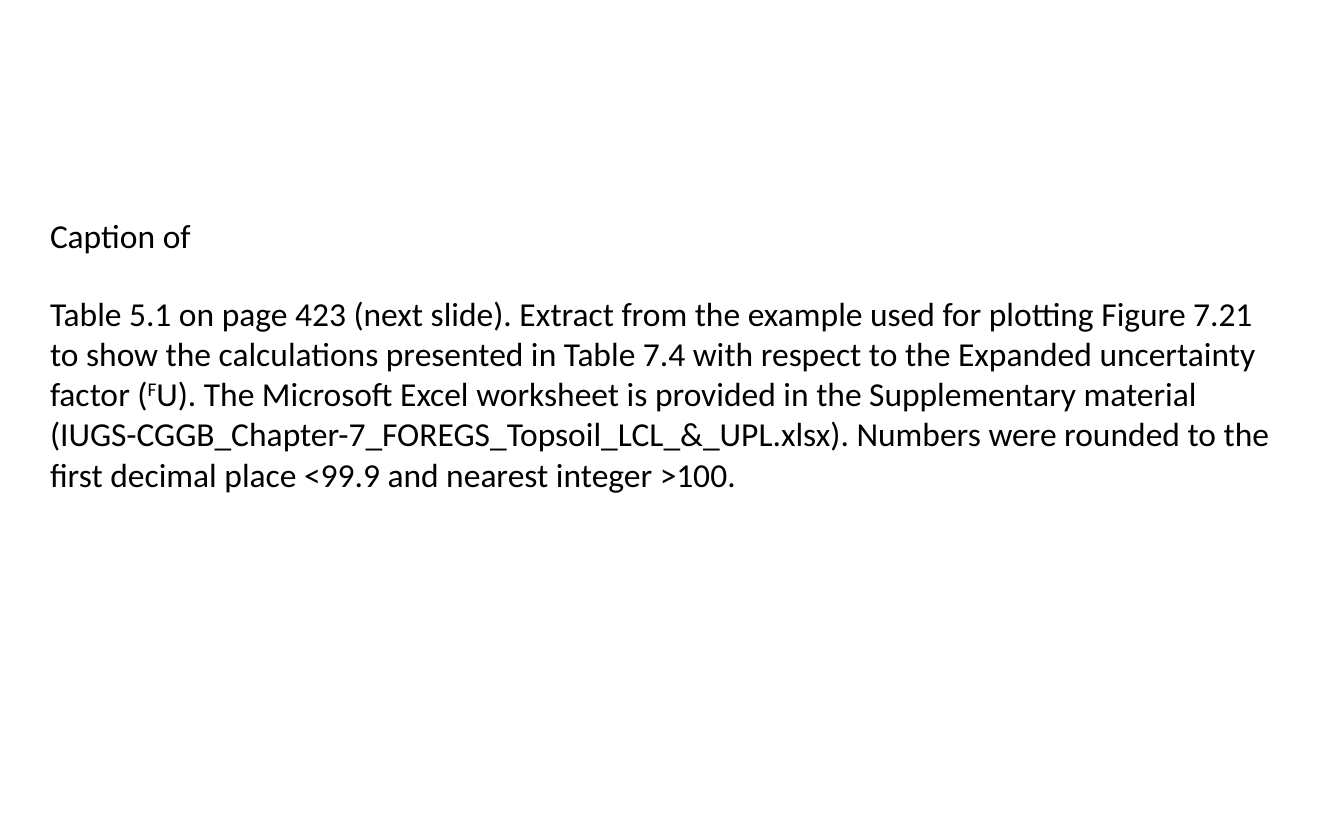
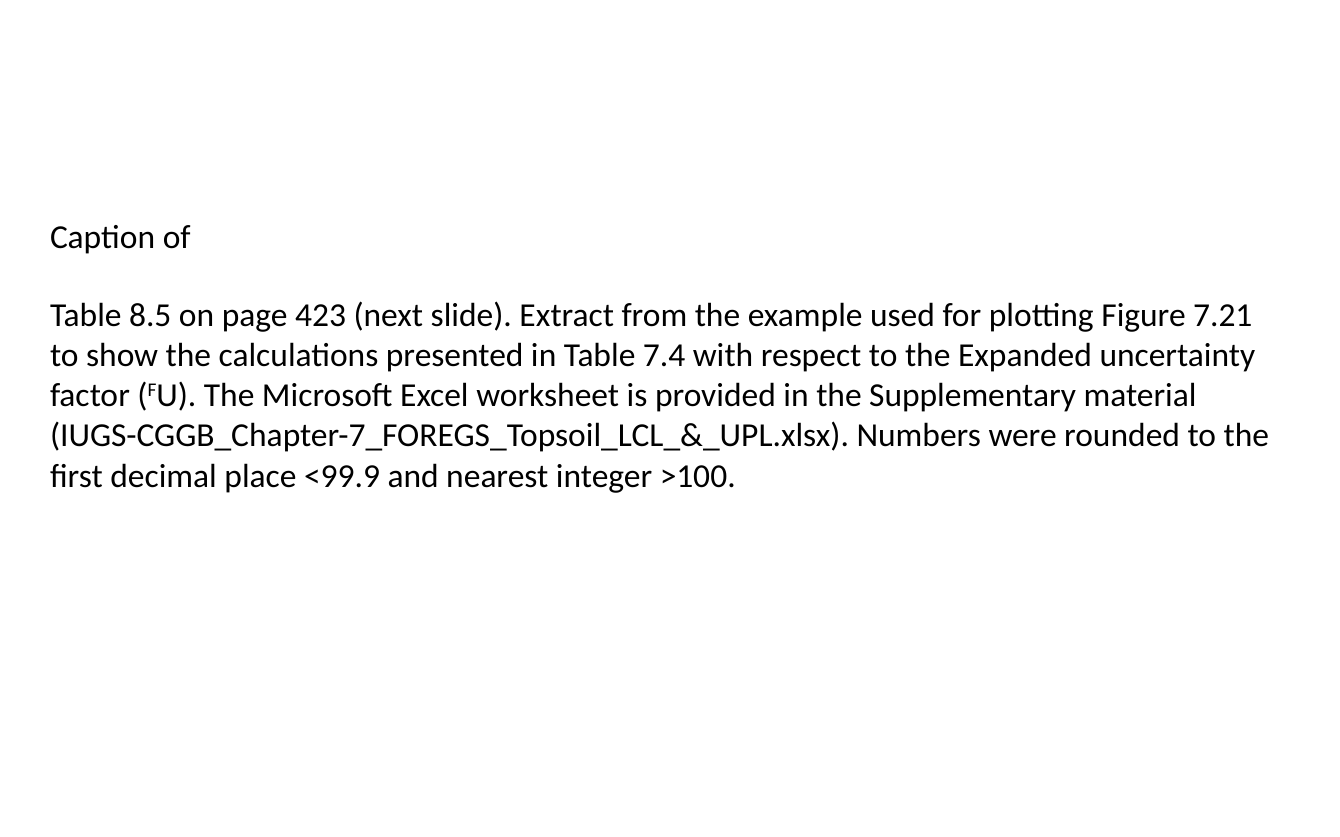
5.1: 5.1 -> 8.5 (150, 315)
